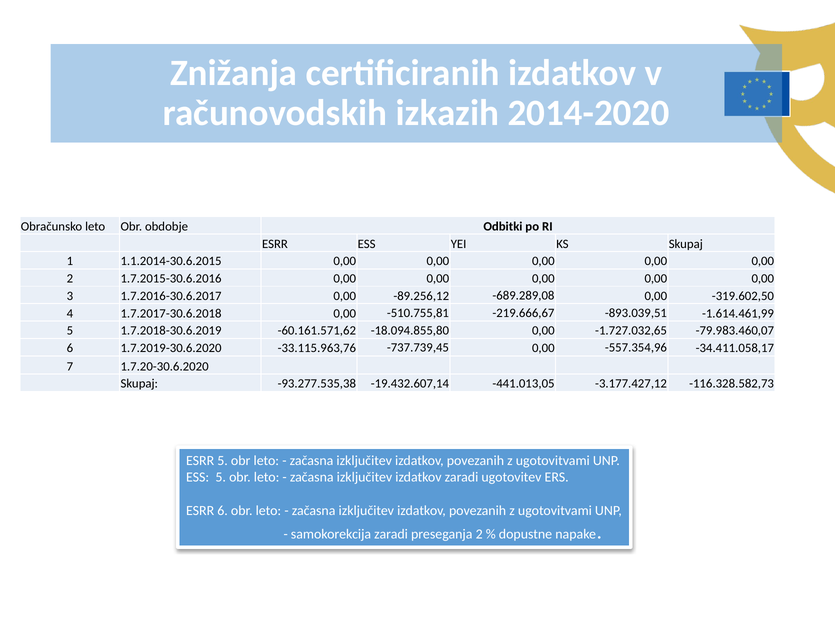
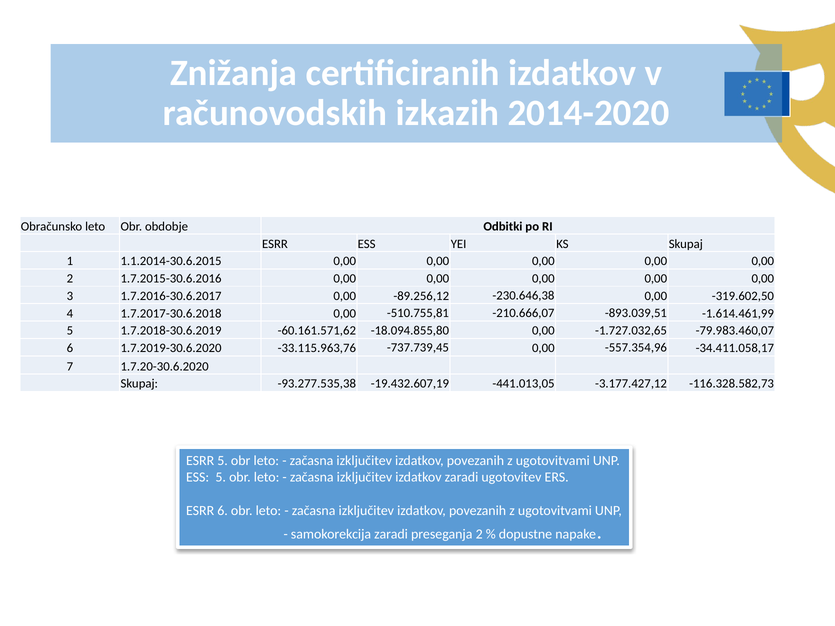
-689.289,08: -689.289,08 -> -230.646,38 (523, 296)
-219.666,67: -219.666,67 -> -210.666,07 (523, 313)
-19.432.607,14: -19.432.607,14 -> -19.432.607,19 (410, 384)
